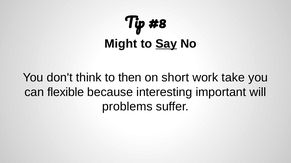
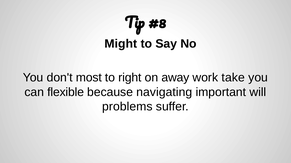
Say underline: present -> none (166, 44)
think: think -> most (89, 78)
then: then -> right (130, 78)
short: short -> away (175, 78)
interesting: interesting -> navigating (164, 92)
